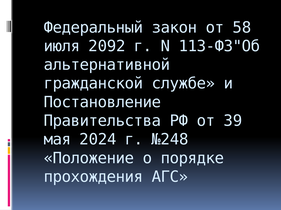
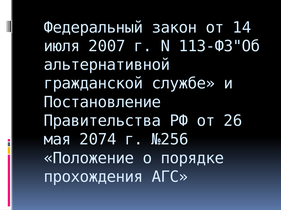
58: 58 -> 14 (242, 28)
2092: 2092 -> 2007 (107, 46)
39: 39 -> 26 (233, 121)
2024: 2024 -> 2074 (98, 140)
№248: №248 -> №256 (170, 140)
